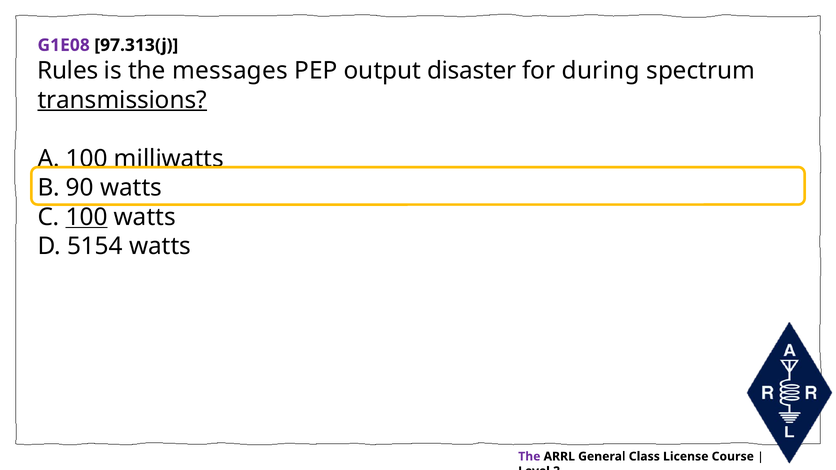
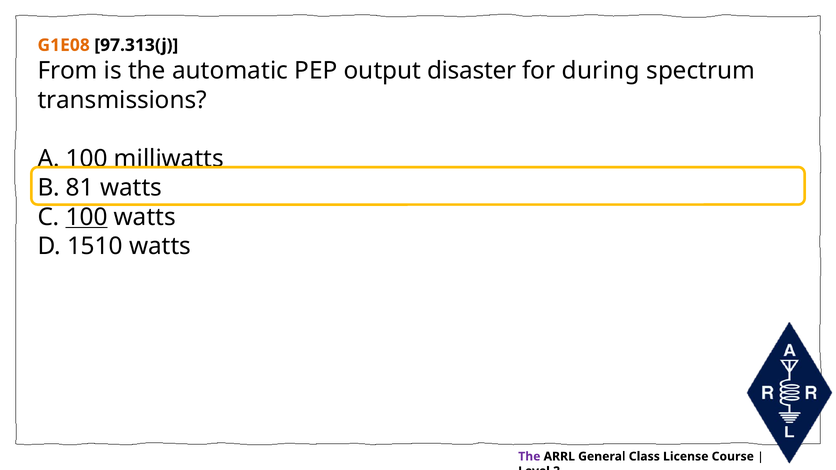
G1E08 colour: purple -> orange (64, 45)
Rules: Rules -> From (68, 71)
messages: messages -> automatic (230, 71)
transmissions underline: present -> none (122, 100)
90: 90 -> 81 (80, 188)
5154: 5154 -> 1510 (95, 246)
